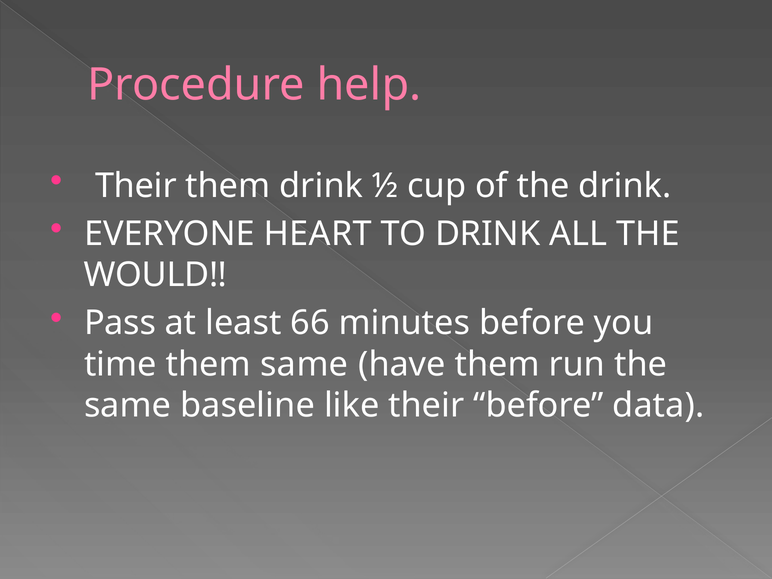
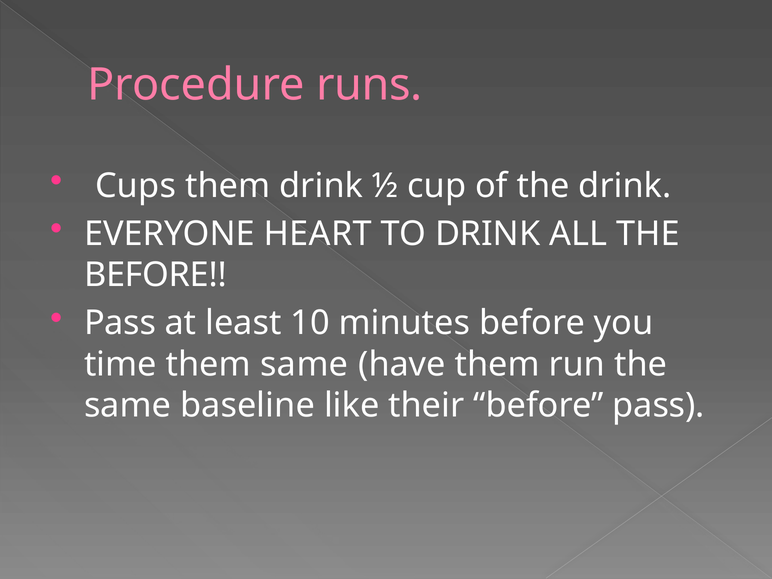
help: help -> runs (369, 85)
Their: Their -> Cups (136, 186)
WOULD: WOULD -> BEFORE (155, 275)
66: 66 -> 10 (310, 323)
before data: data -> pass (658, 406)
